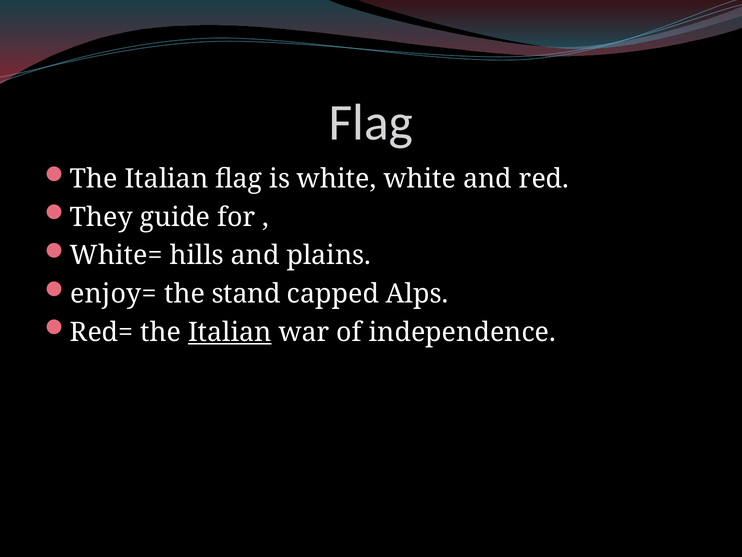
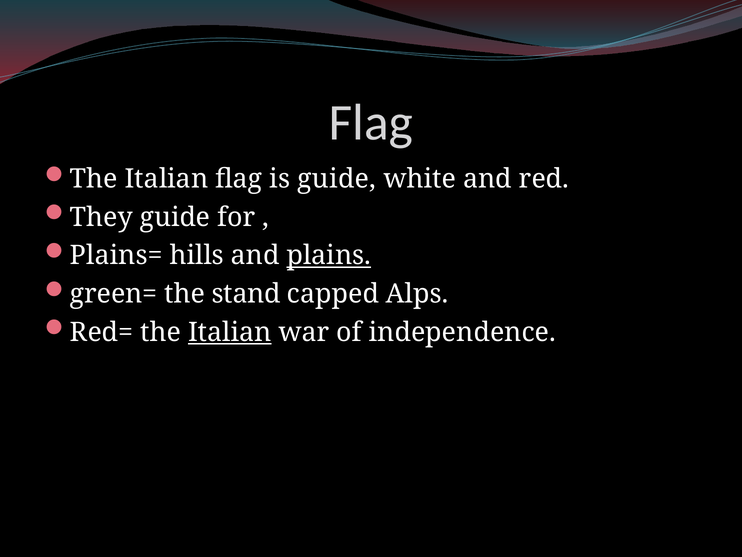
is white: white -> guide (337, 179)
White=: White= -> Plains= (116, 255)
plains underline: none -> present (329, 255)
enjoy=: enjoy= -> green= (114, 294)
